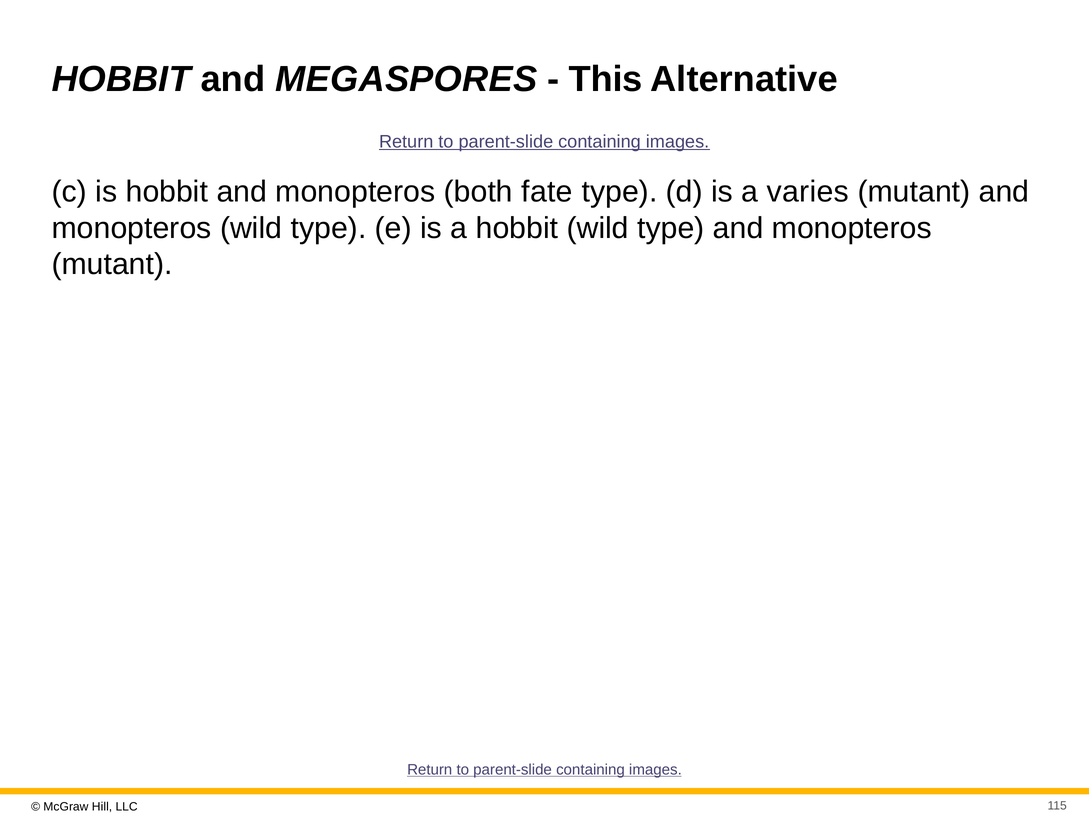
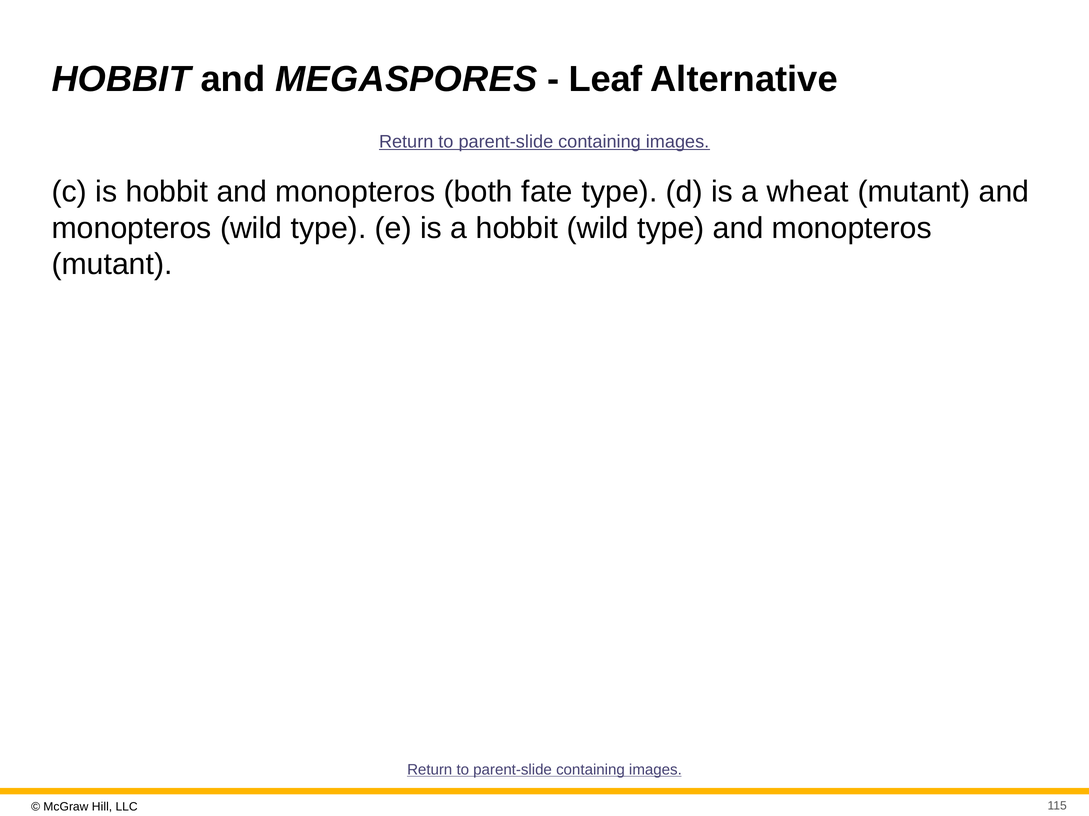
This: This -> Leaf (606, 79)
varies: varies -> wheat (808, 192)
